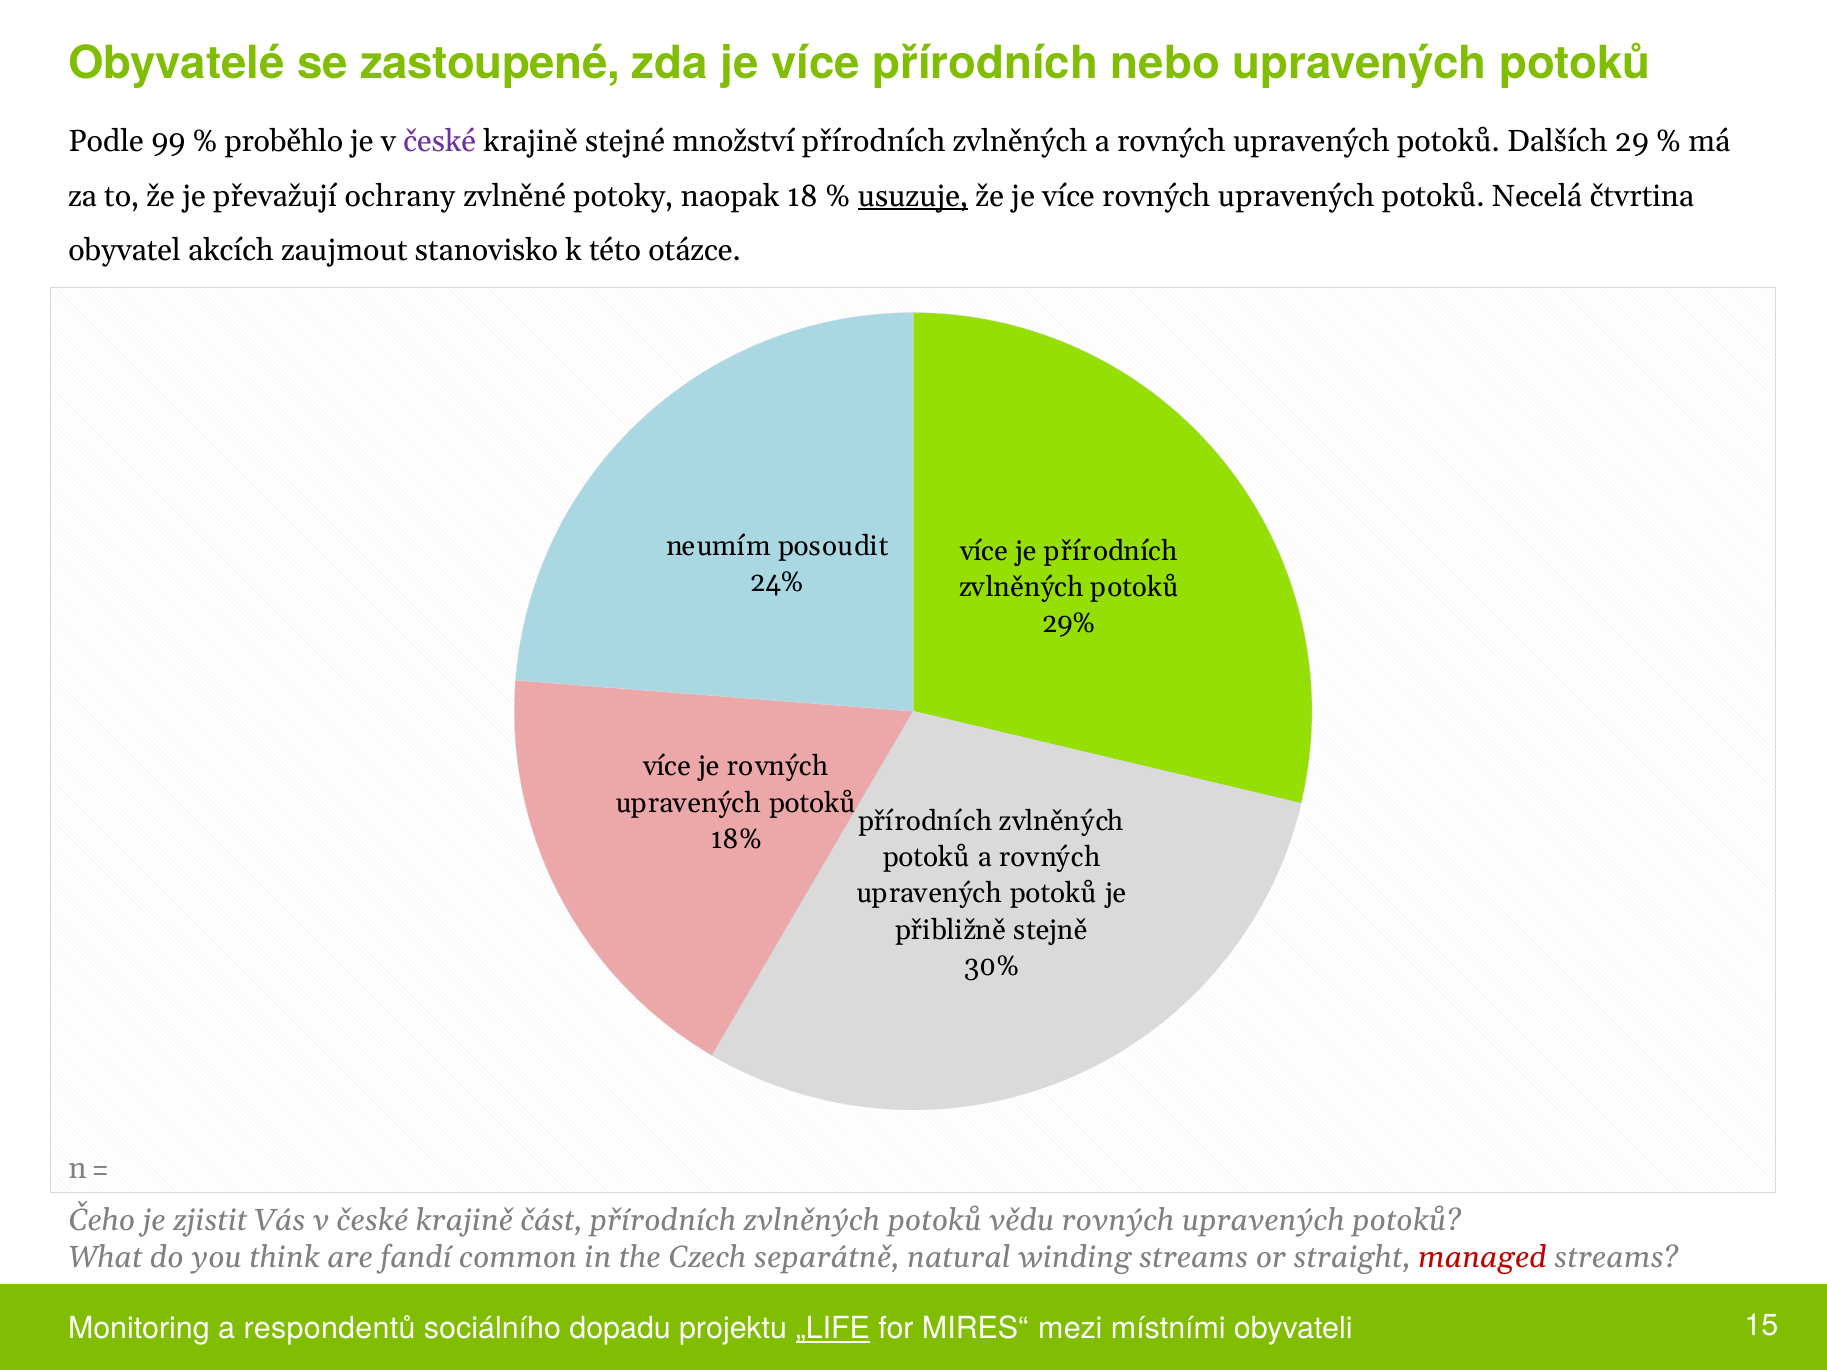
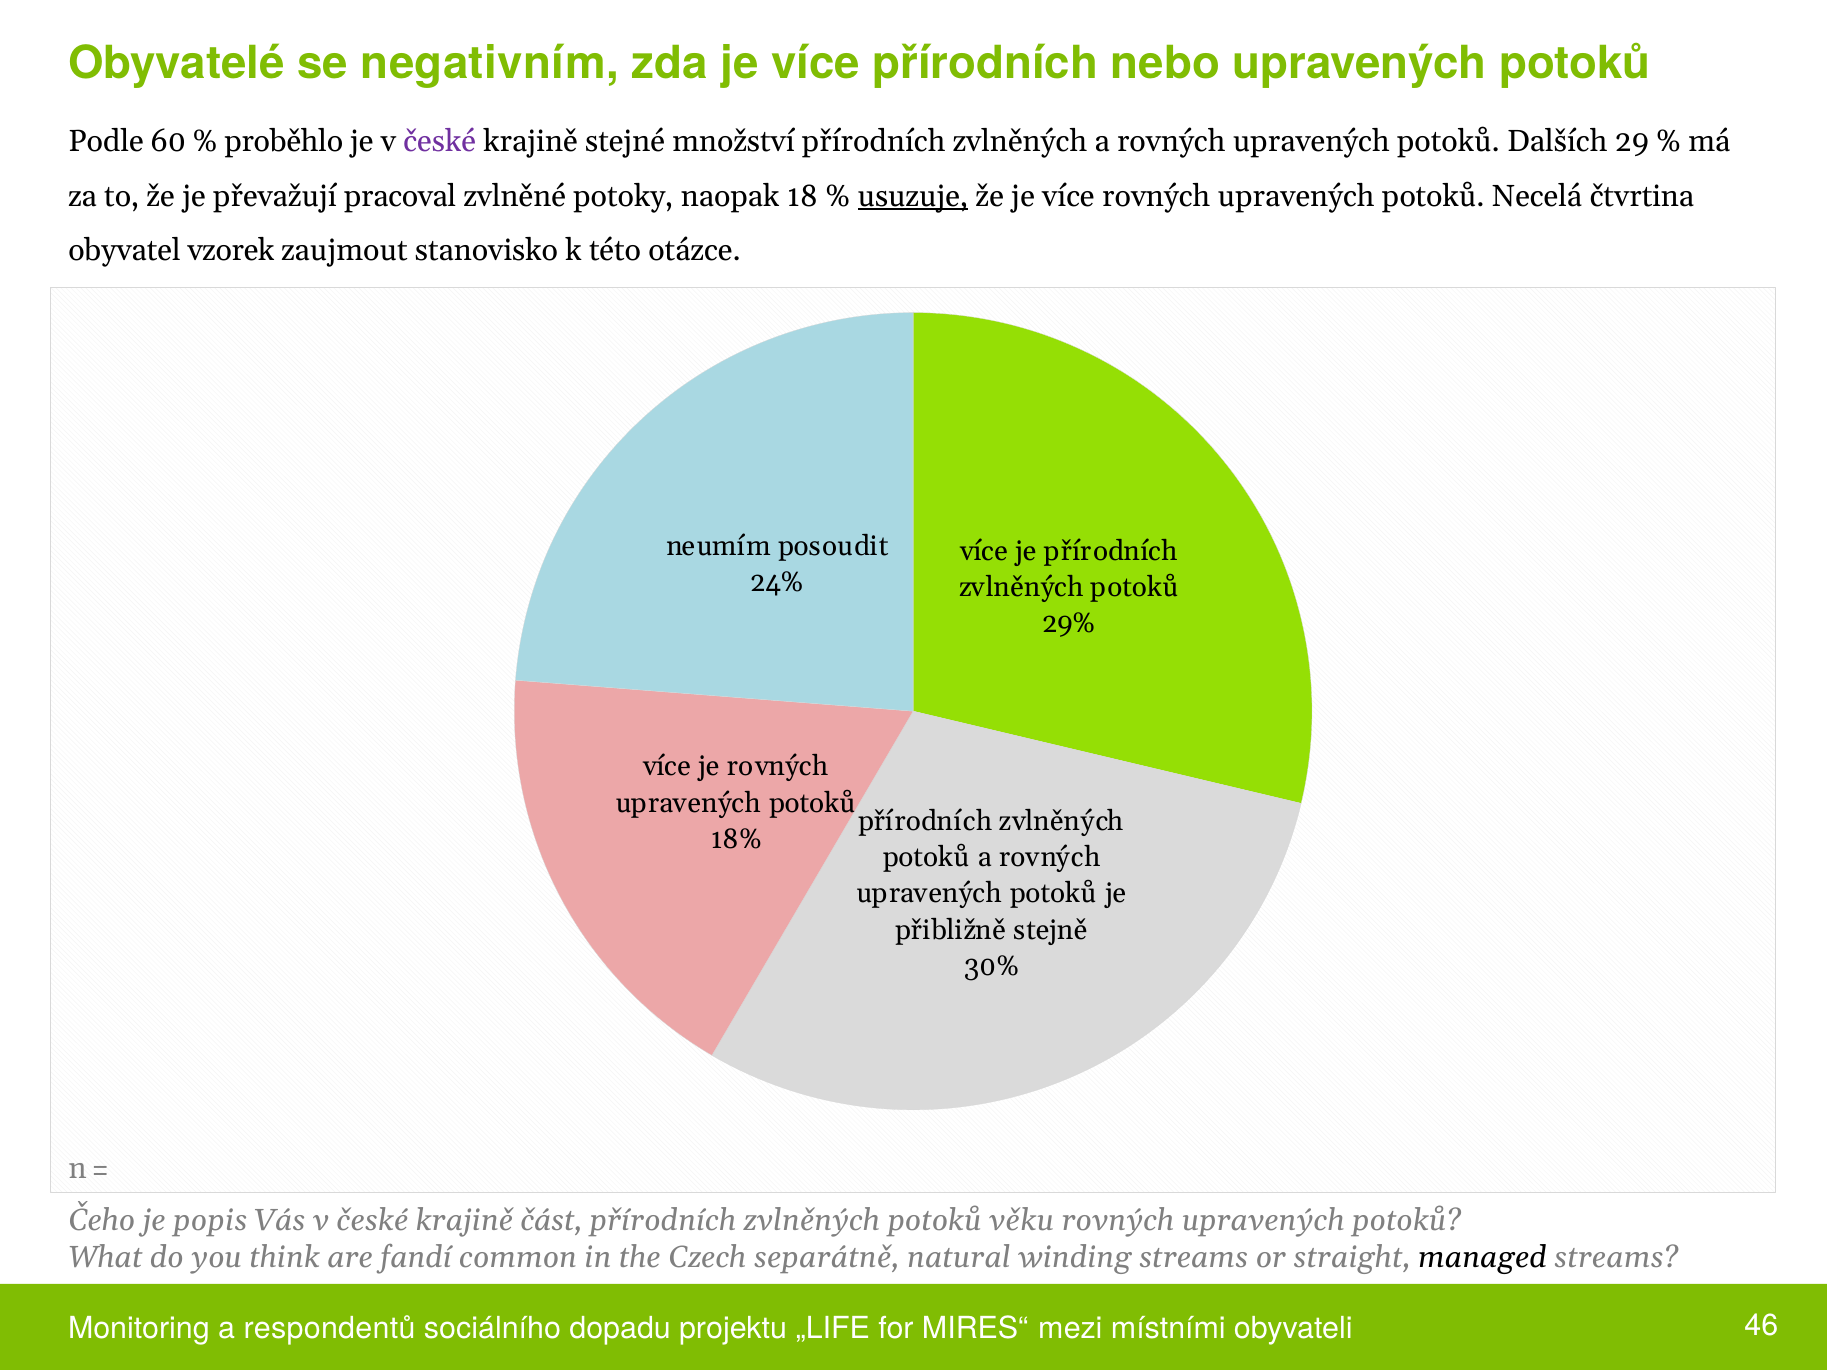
zastoupené: zastoupené -> negativním (490, 63)
99: 99 -> 60 (169, 141)
ochrany: ochrany -> pracoval (400, 196)
akcích: akcích -> vzorek (231, 251)
zjistit: zjistit -> popis (210, 1221)
vědu: vědu -> věku (1022, 1221)
managed colour: red -> black (1483, 1257)
„LIFE underline: present -> none (833, 1329)
15: 15 -> 46 (1761, 1326)
